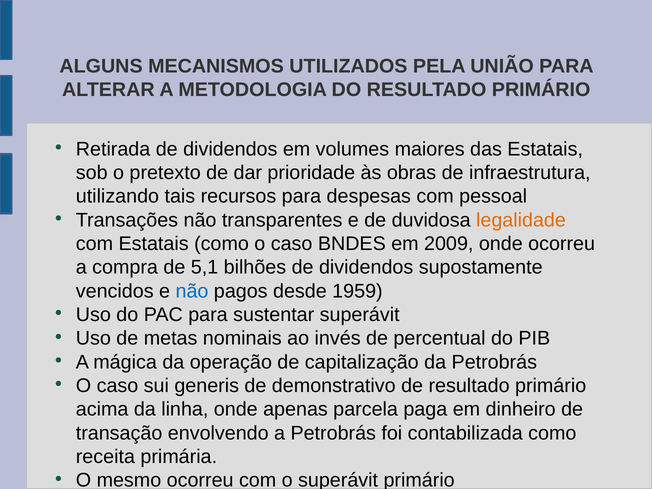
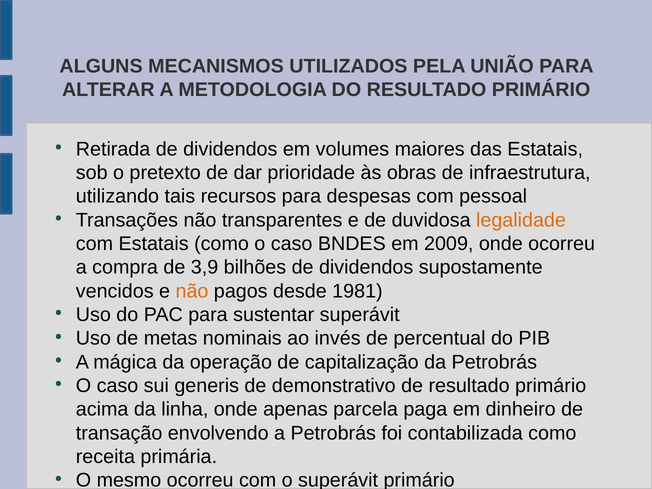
5,1: 5,1 -> 3,9 (205, 267)
não colour: blue -> orange (192, 291)
1959: 1959 -> 1981 (357, 291)
